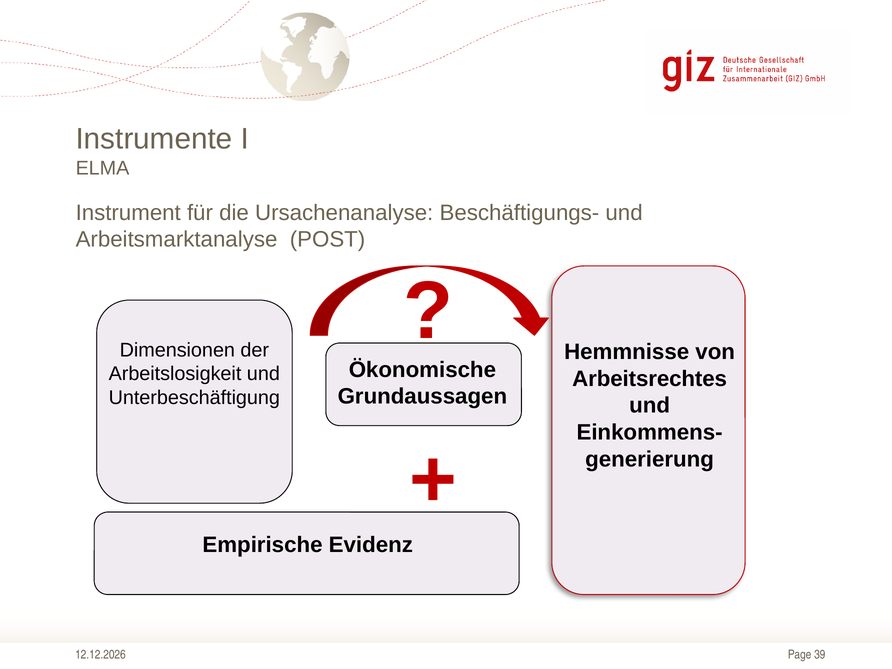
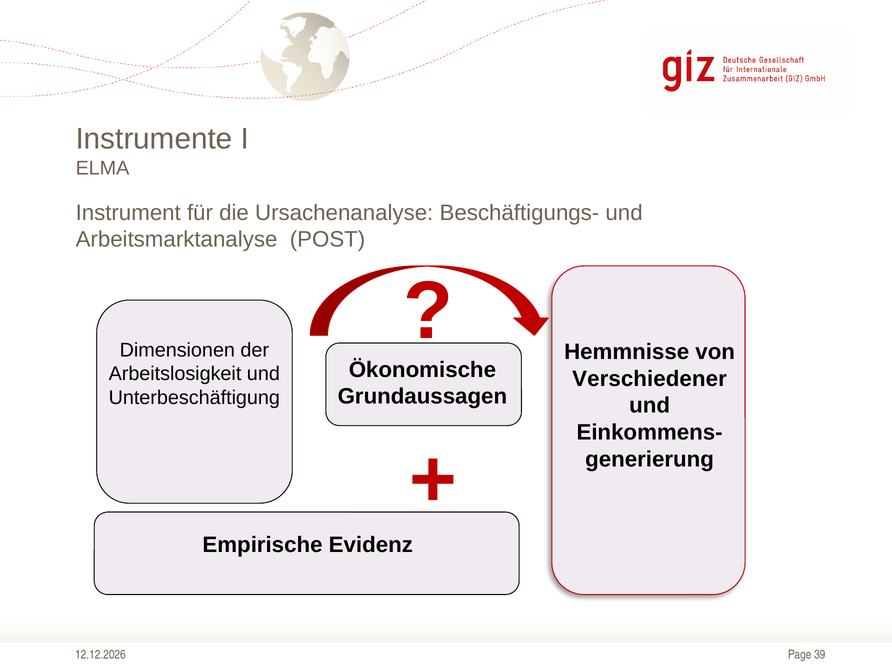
Arbeitsrechtes: Arbeitsrechtes -> Verschiedener (650, 379)
